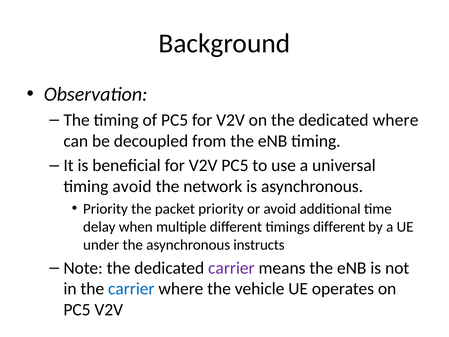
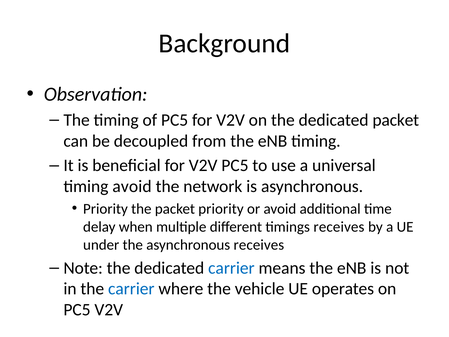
dedicated where: where -> packet (396, 120)
timings different: different -> receives (339, 227)
asynchronous instructs: instructs -> receives (259, 245)
carrier colour: purple -> blue (231, 268)
